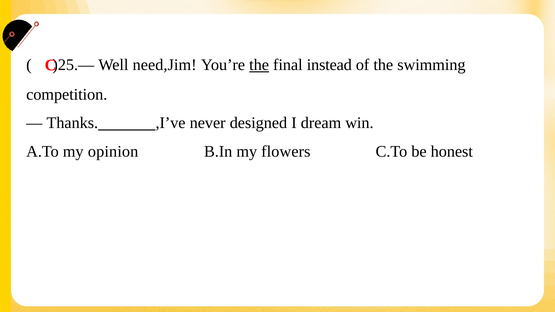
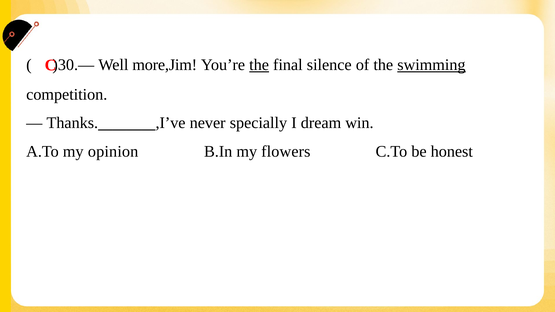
)25.—: )25.— -> )30.— (73, 65)
need,Jim: need,Jim -> more,Jim (165, 65)
instead: instead -> silence (329, 65)
swimming underline: none -> present (431, 65)
designed: designed -> specially (258, 123)
